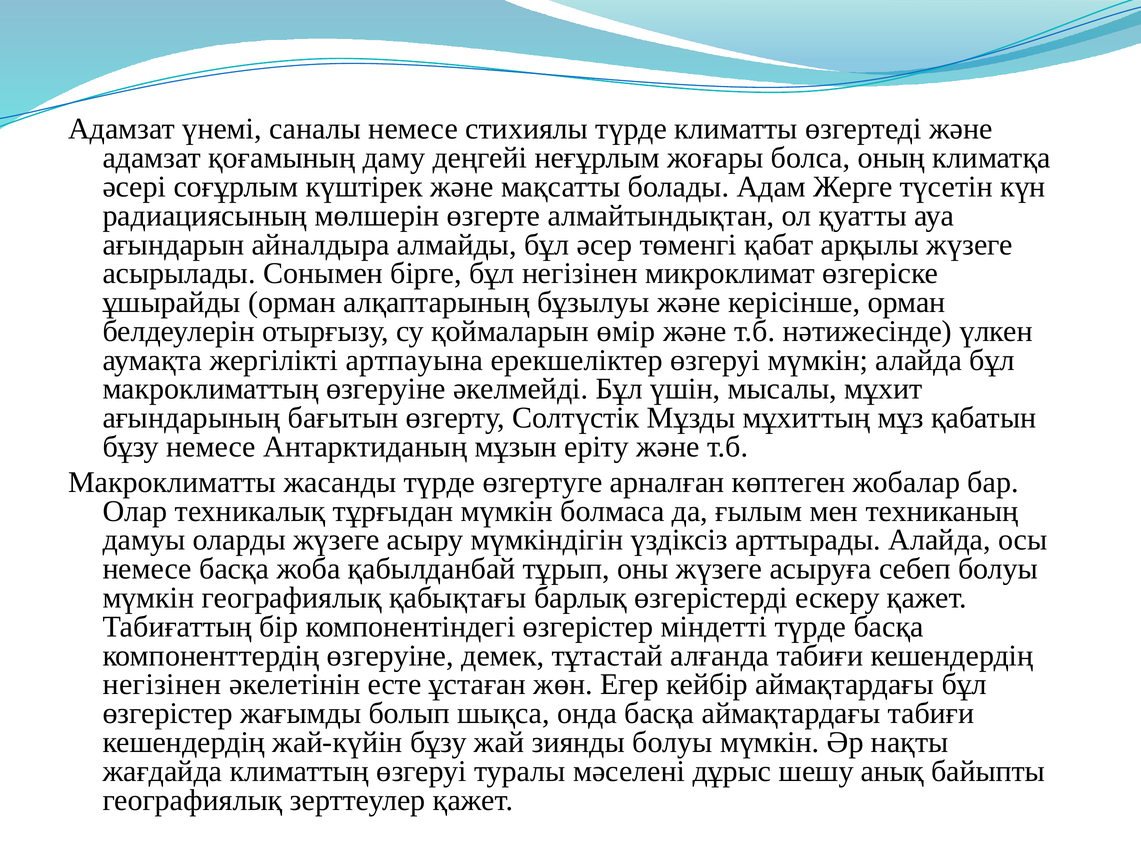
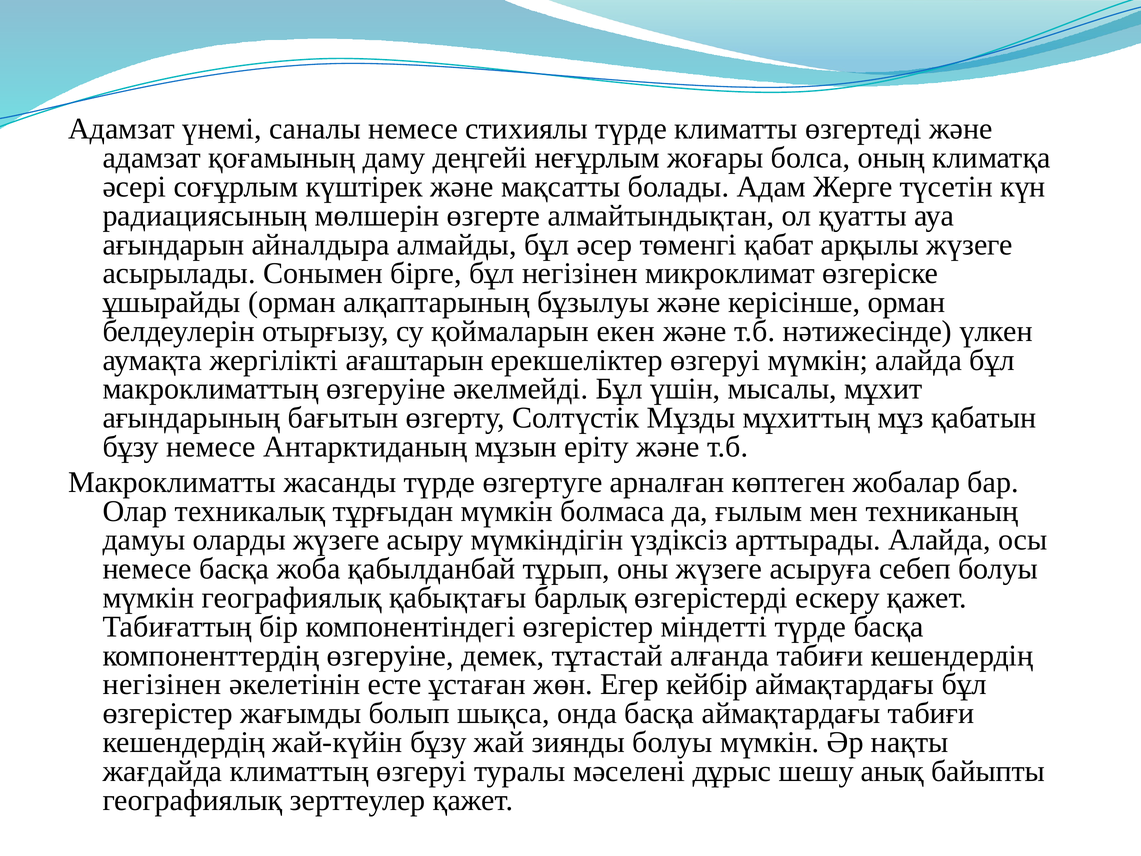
өмір: өмір -> екен (626, 331)
артпауына: артпауына -> ағаштарын (415, 360)
